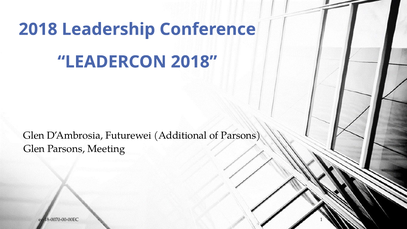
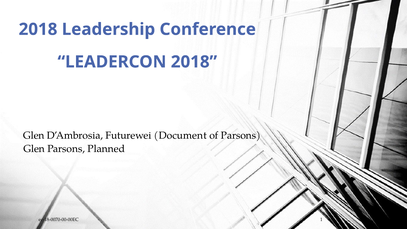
Additional: Additional -> Document (180, 135)
Meeting: Meeting -> Planned (106, 149)
